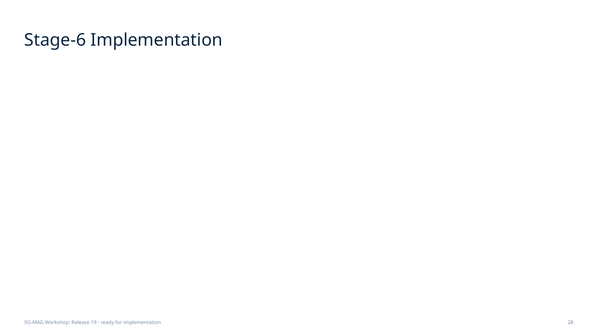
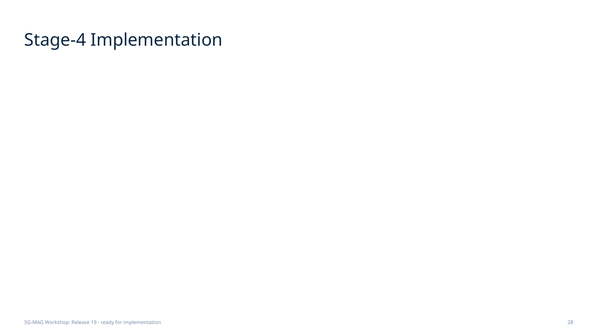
Stage-6: Stage-6 -> Stage-4 (55, 40)
